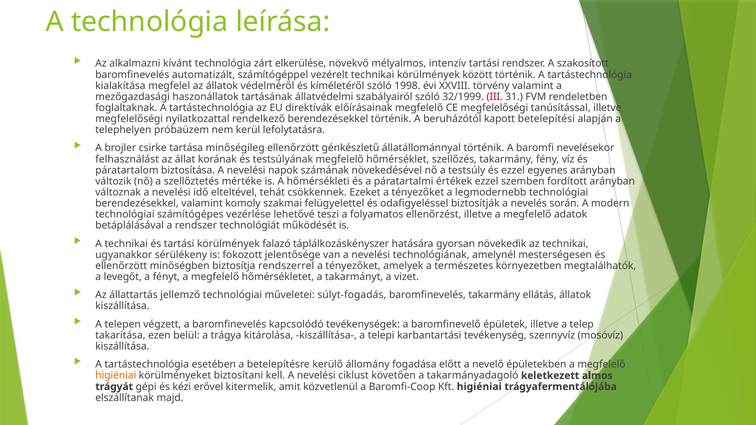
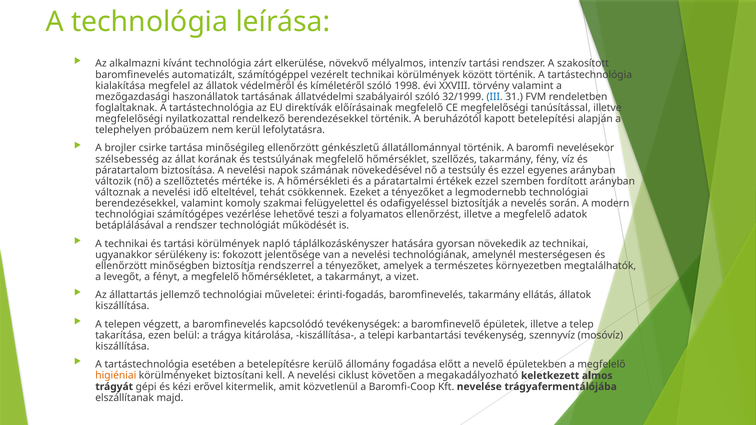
III colour: red -> blue (495, 97)
felhasználást: felhasználást -> szélsebesség (127, 159)
falazó: falazó -> napló (276, 244)
súlyt-fogadás: súlyt-fogadás -> érinti-fogadás (352, 295)
takarmányadagoló: takarmányadagoló -> megakadályozható (473, 376)
Kft higiéniai: higiéniai -> nevelése (479, 387)
